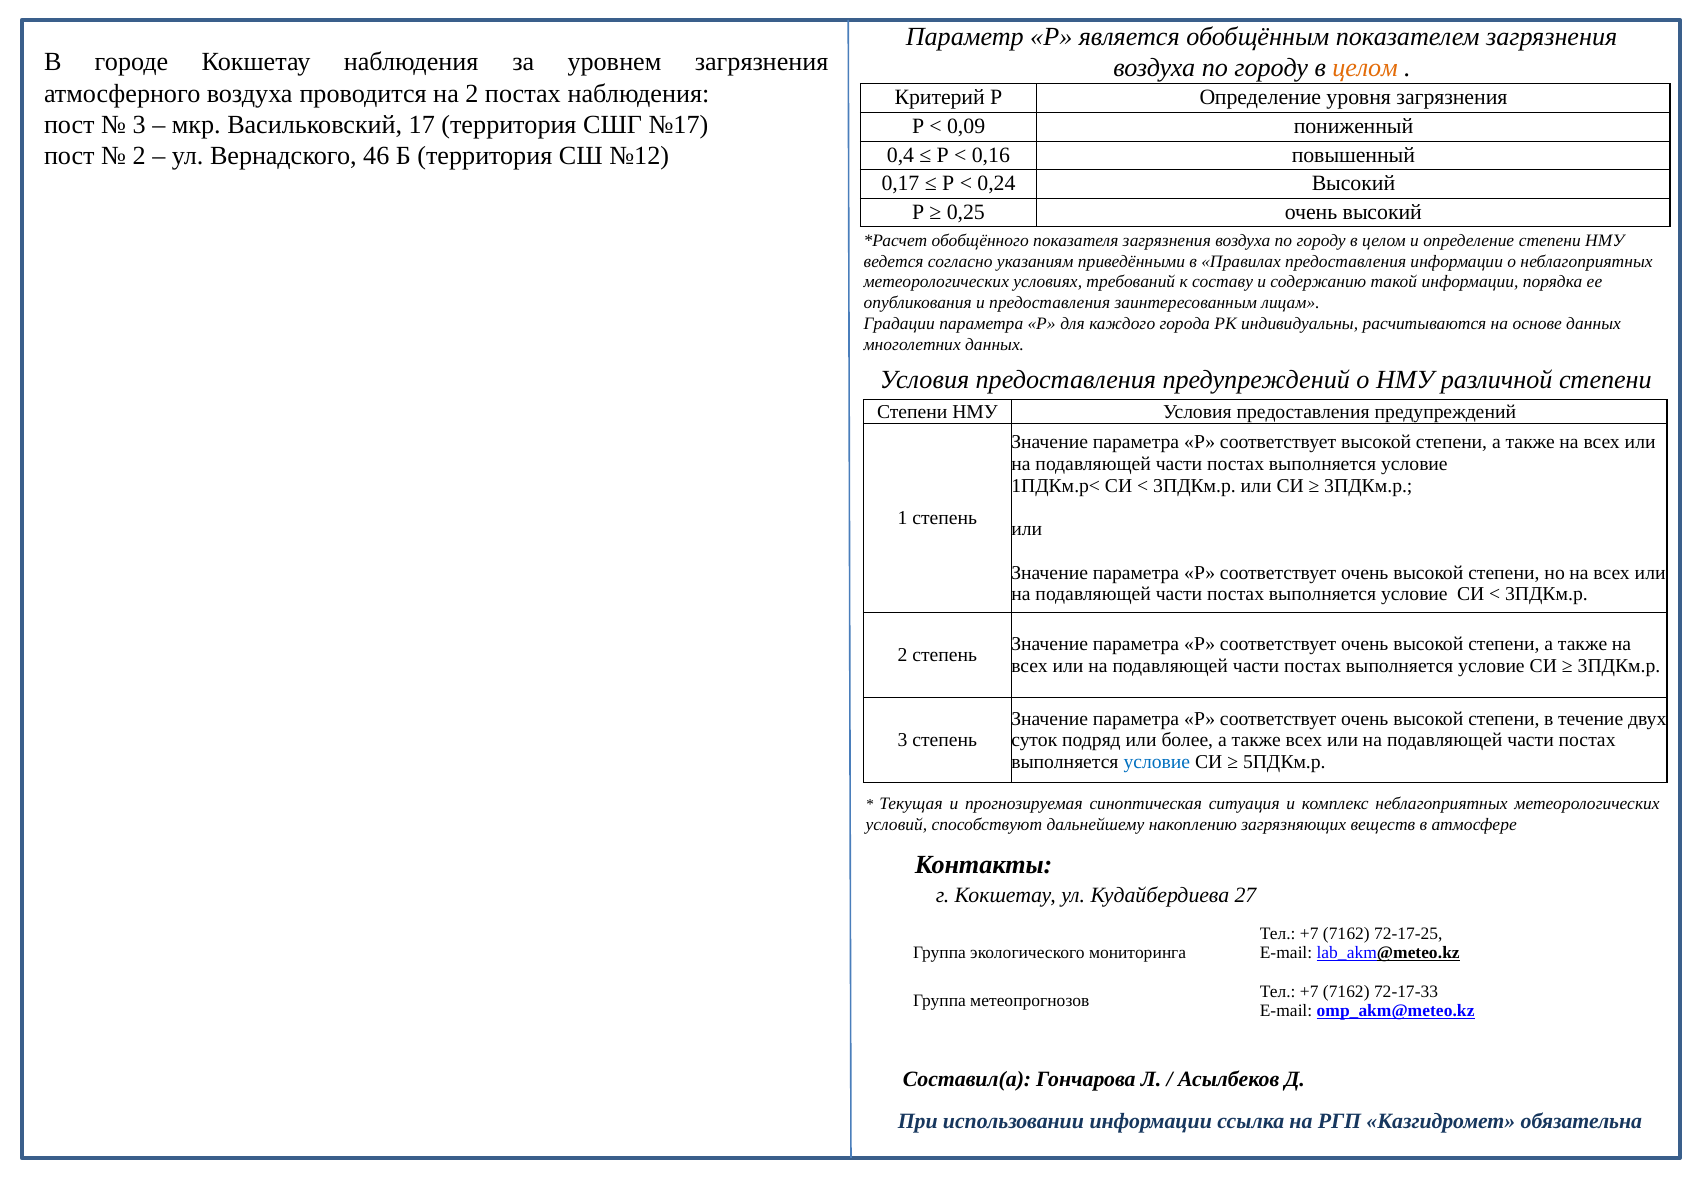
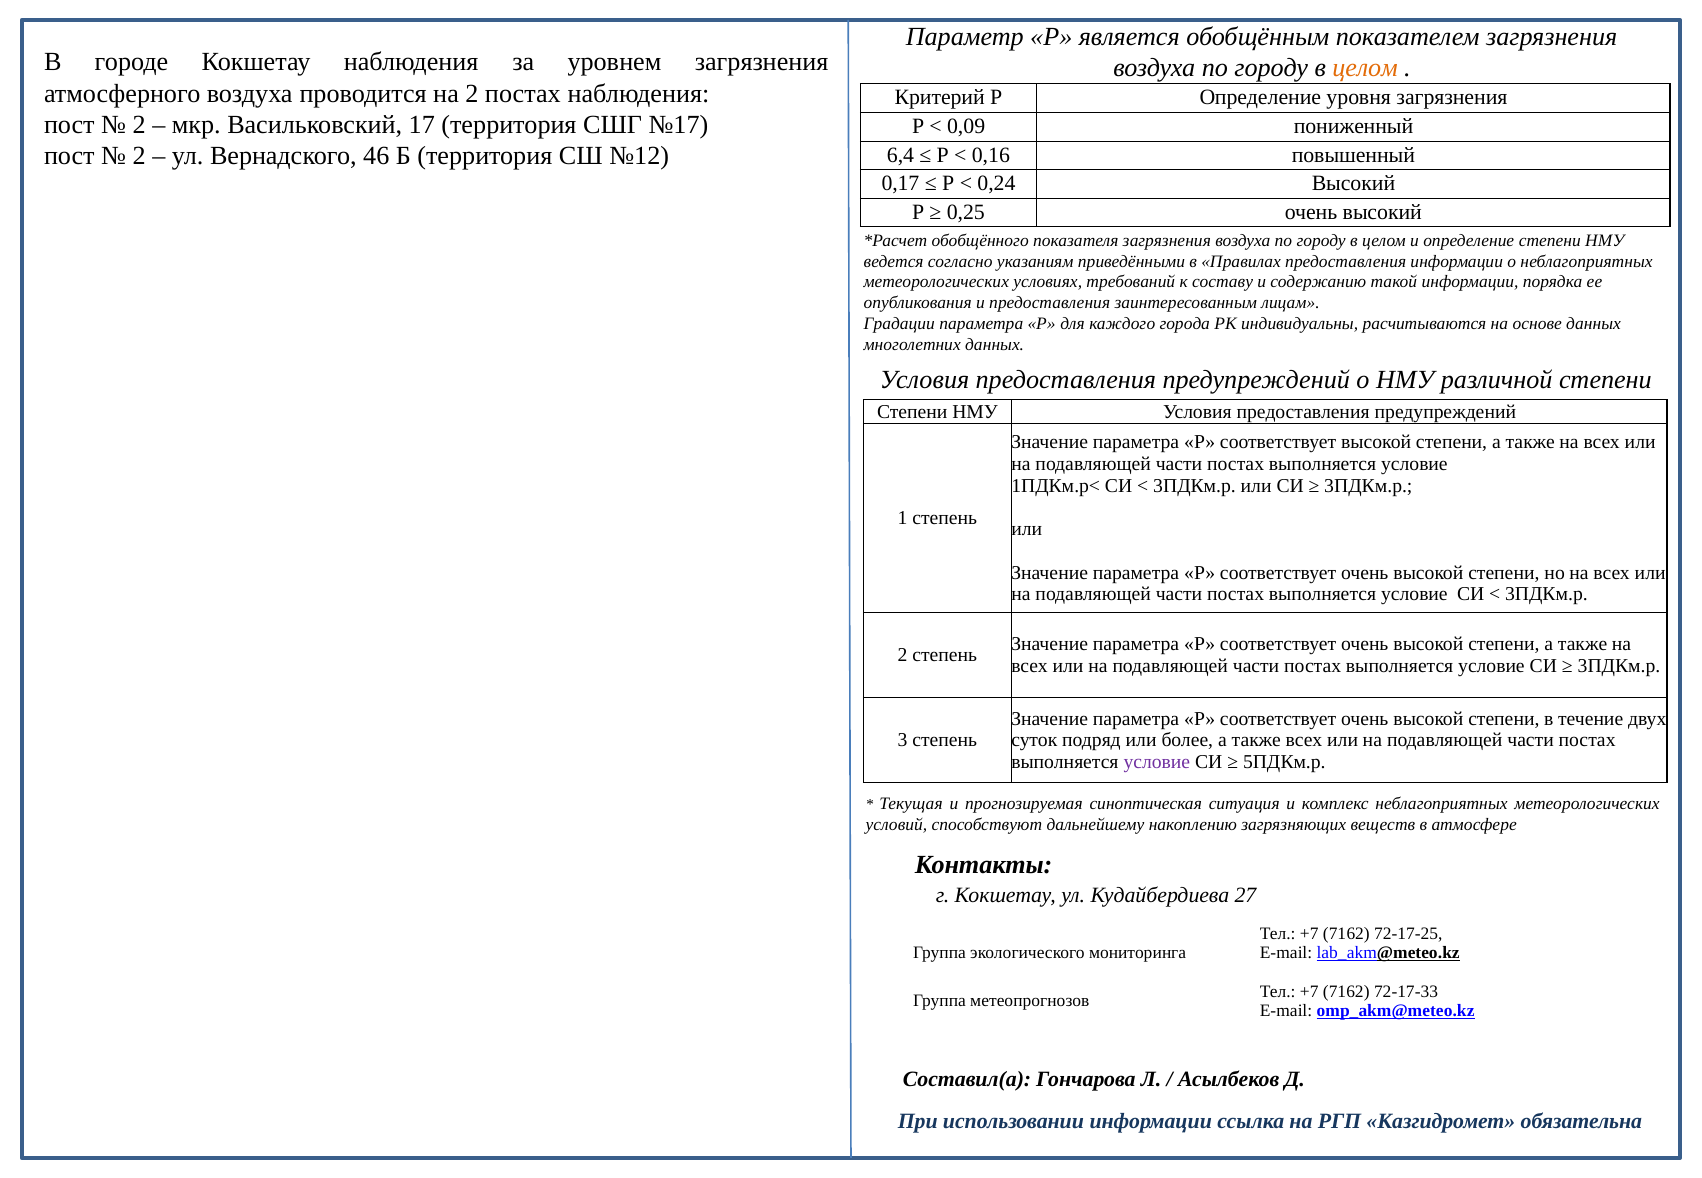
3: 3 -> 2 (139, 125)
0,4: 0,4 -> 6,4 (901, 155)
условие colour: blue -> purple (1157, 762)
